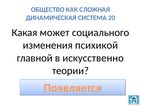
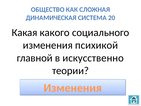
может: может -> какого (55, 32)
Появляется: Появляется -> Изменения (73, 88)
